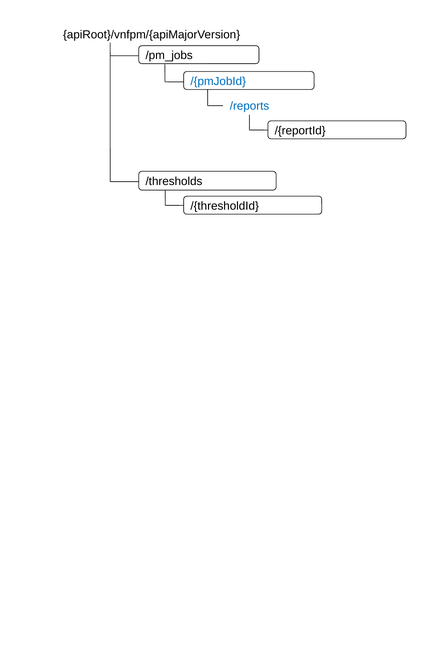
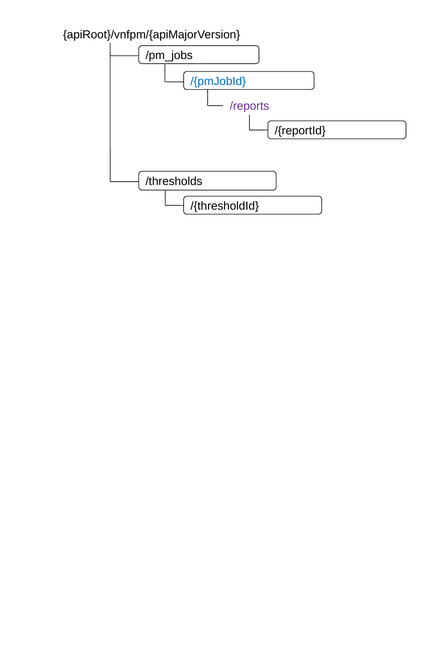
/reports colour: blue -> purple (250, 106)
